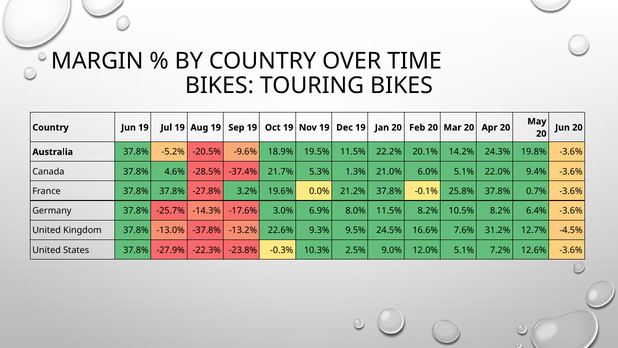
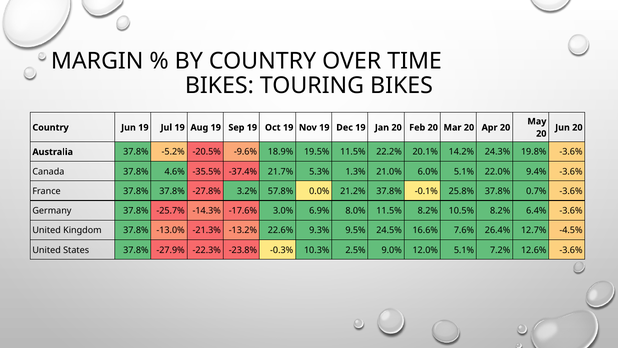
-28.5%: -28.5% -> -35.5% (207, 171)
19.6%: 19.6% -> 57.8% (281, 191)
-37.8%: -37.8% -> -21.3% (207, 230)
31.2%: 31.2% -> 26.4% (498, 230)
